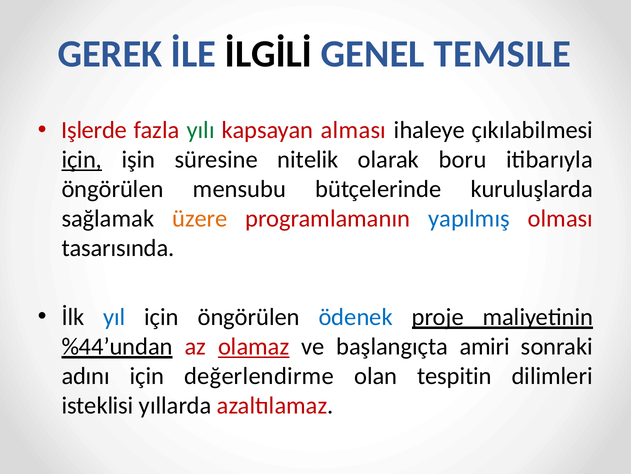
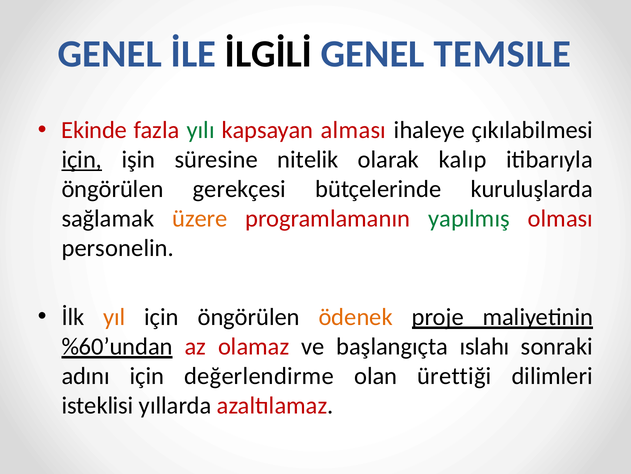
GEREK: GEREK -> GENEL (110, 54)
Işlerde: Işlerde -> Ekinde (94, 130)
boru: boru -> kalıp (463, 159)
mensubu: mensubu -> gerekçesi (240, 189)
yapılmış colour: blue -> green (469, 218)
tasarısında: tasarısında -> personelin (118, 248)
yıl colour: blue -> orange (114, 317)
ödenek colour: blue -> orange (356, 317)
%44’undan: %44’undan -> %60’undan (117, 346)
olamaz underline: present -> none (254, 346)
amiri: amiri -> ıslahı (485, 346)
tespitin: tespitin -> ürettiği (454, 376)
